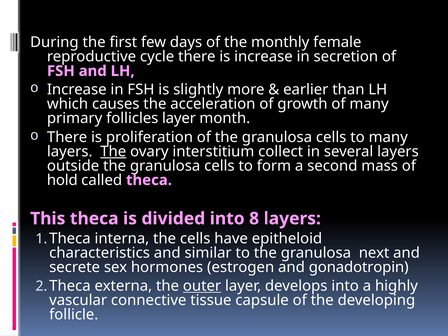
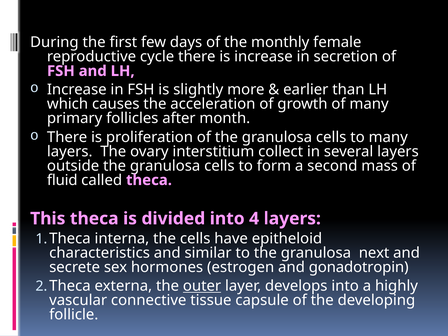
follicles layer: layer -> after (179, 118)
The underline: present -> none (113, 151)
hold: hold -> fluid (62, 180)
8: 8 -> 4 (254, 219)
